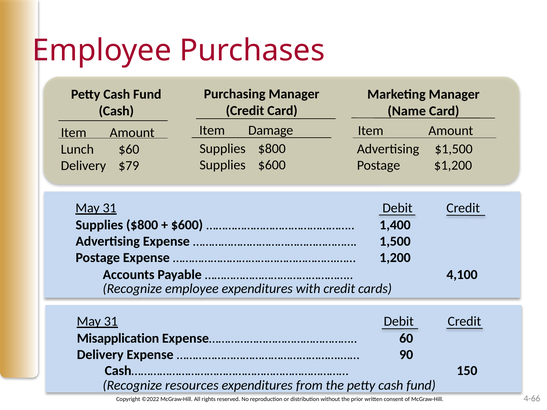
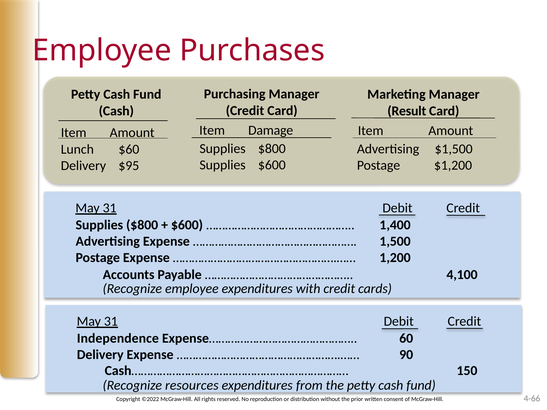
Name: Name -> Result (407, 111)
$79: $79 -> $95 (129, 166)
Misapplication: Misapplication -> Independence (118, 339)
